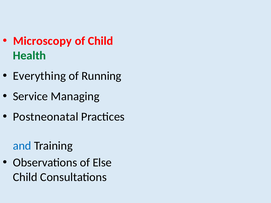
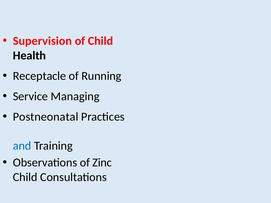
Microscopy: Microscopy -> Supervision (42, 41)
Health colour: green -> black (29, 56)
Everything: Everything -> Receptacle (39, 76)
Else: Else -> Zinc (102, 163)
